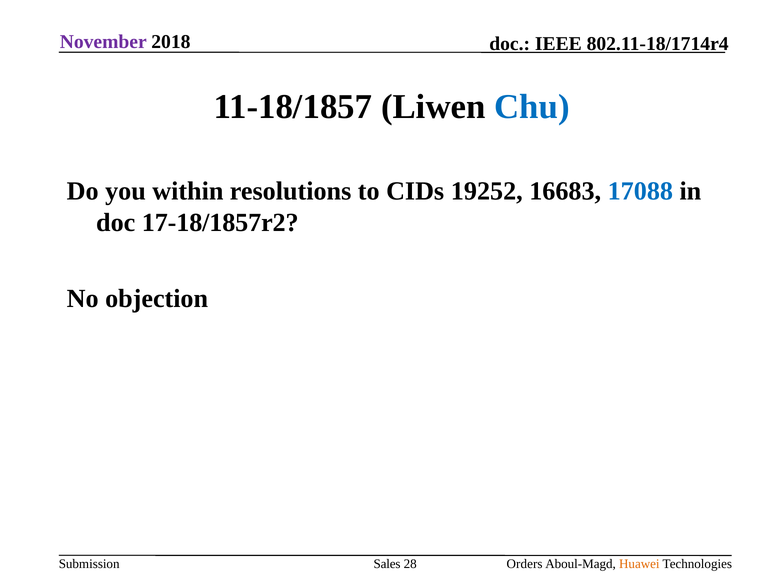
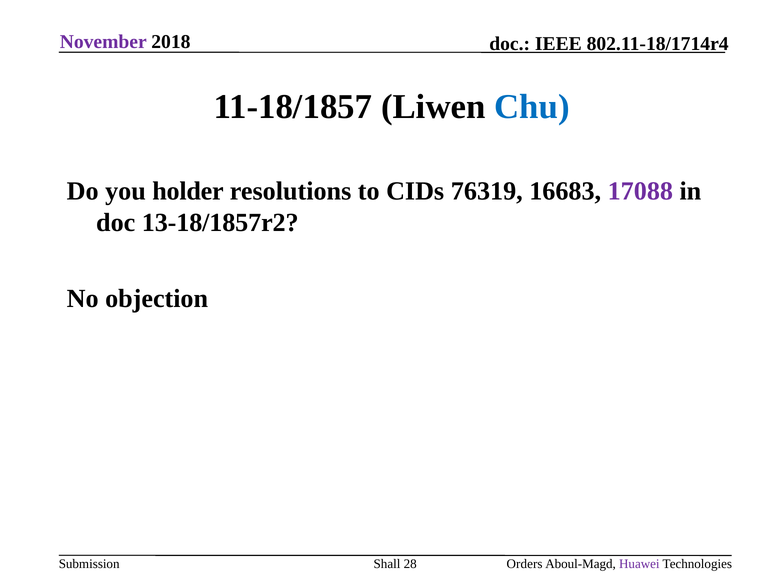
within: within -> holder (188, 191)
19252: 19252 -> 76319 (487, 191)
17088 colour: blue -> purple (640, 191)
17-18/1857r2: 17-18/1857r2 -> 13-18/1857r2 (220, 223)
Sales: Sales -> Shall (387, 564)
Huawei colour: orange -> purple (639, 564)
